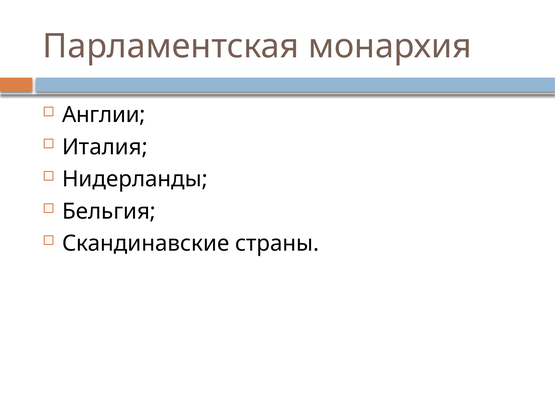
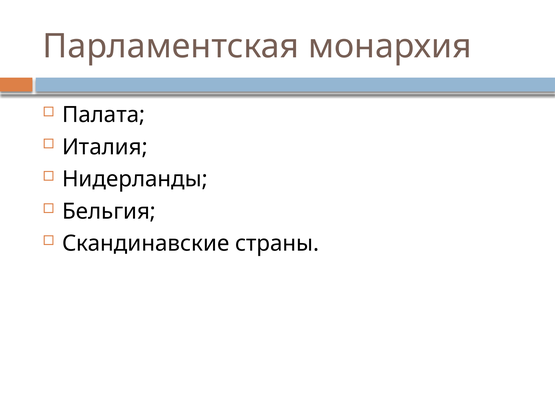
Англии: Англии -> Палата (104, 115)
